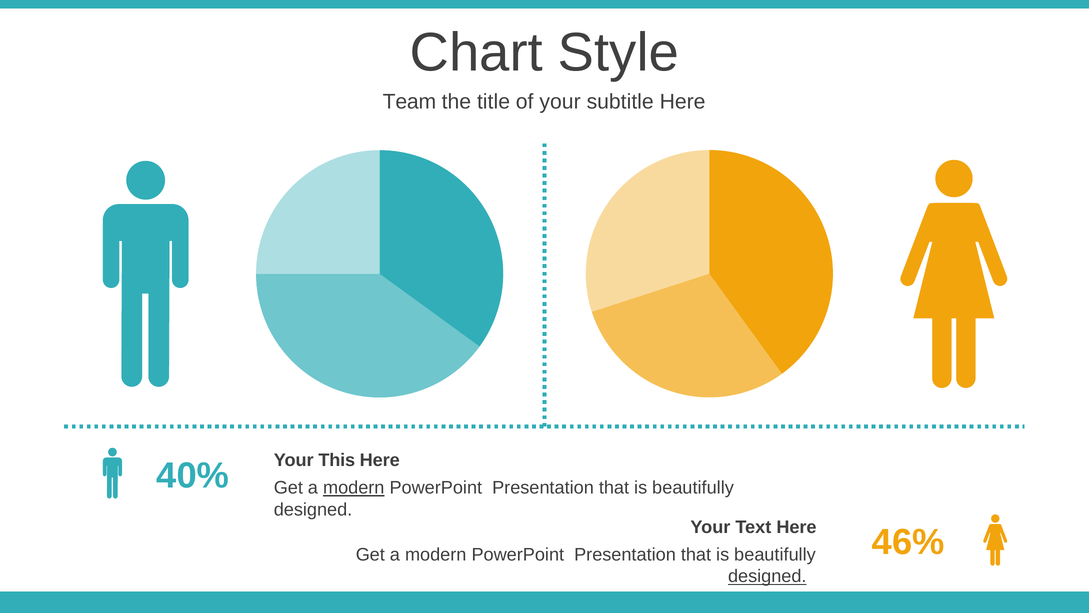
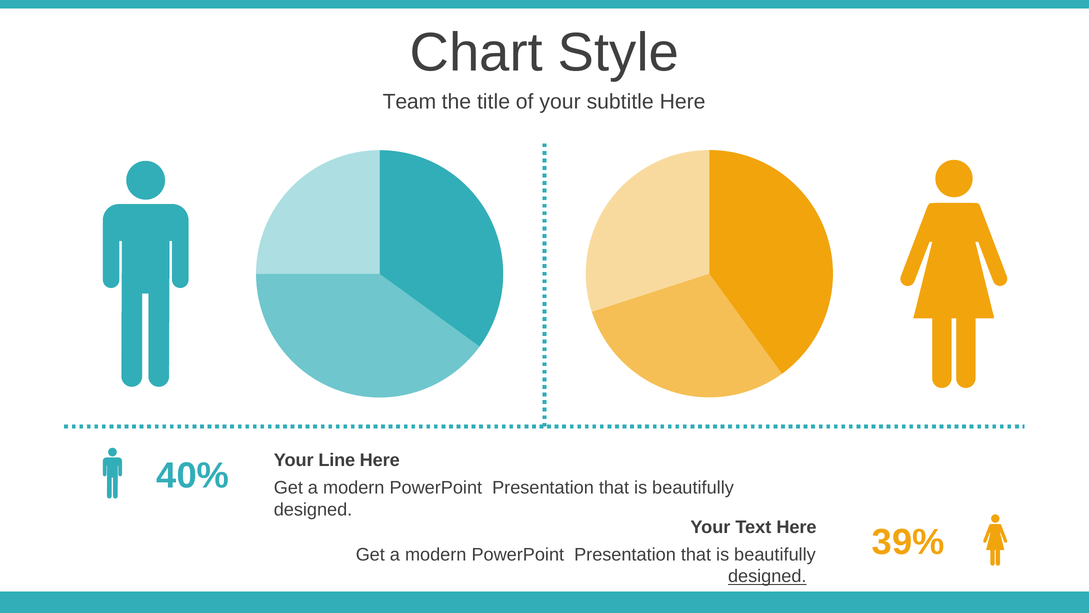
This: This -> Line (337, 460)
modern underline: present -> none (354, 488)
46%: 46% -> 39% (908, 542)
